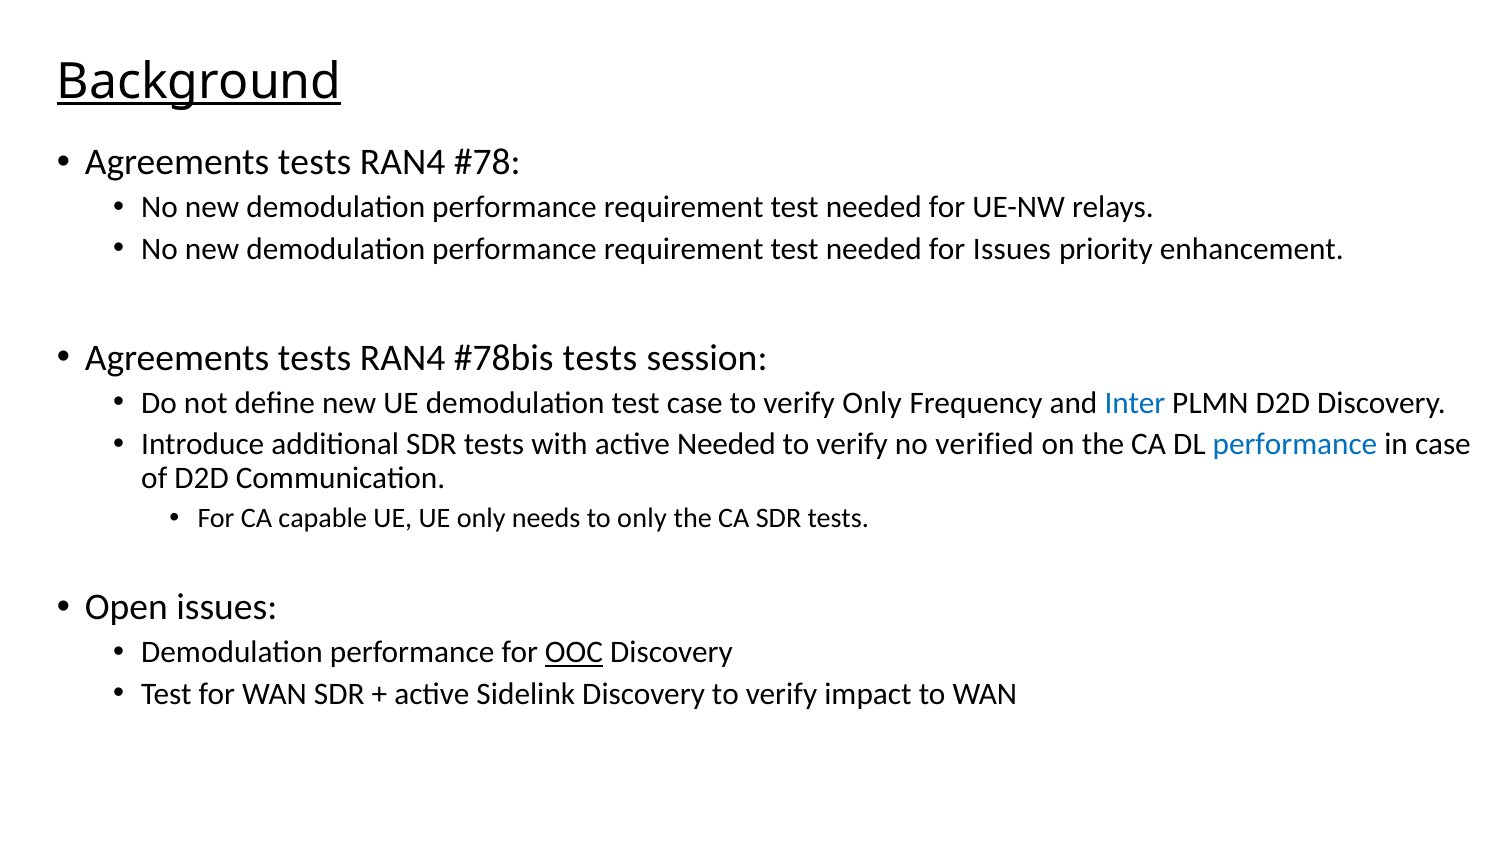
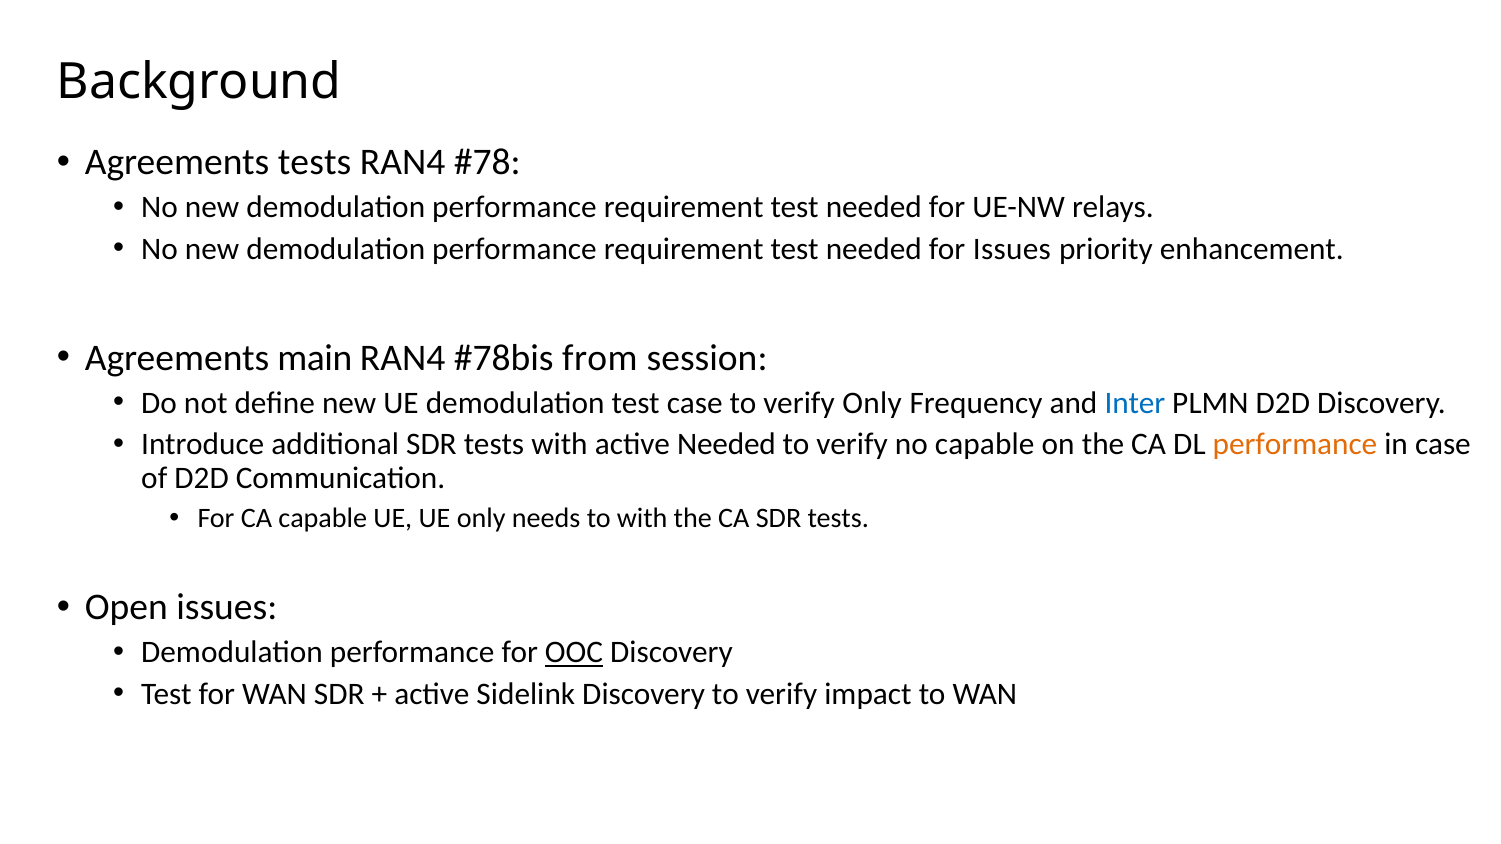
Background underline: present -> none (199, 82)
tests: tests -> main (315, 358)
tests: tests -> from (600, 358)
no verified: verified -> capable (985, 444)
performance colour: blue -> orange (1295, 444)
to only: only -> with (642, 518)
